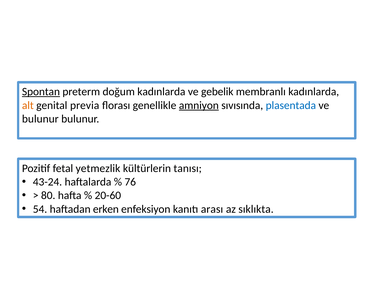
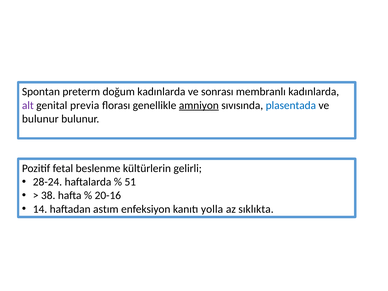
Spontan underline: present -> none (41, 92)
gebelik: gebelik -> sonrası (217, 92)
alt colour: orange -> purple (28, 105)
yetmezlik: yetmezlik -> beslenme (98, 168)
tanısı: tanısı -> gelirli (188, 168)
43-24: 43-24 -> 28-24 (47, 182)
76: 76 -> 51 (130, 182)
80: 80 -> 38 (48, 195)
20-60: 20-60 -> 20-16 (108, 195)
54: 54 -> 14 (40, 209)
erken: erken -> astım (106, 209)
arası: arası -> yolla (212, 209)
